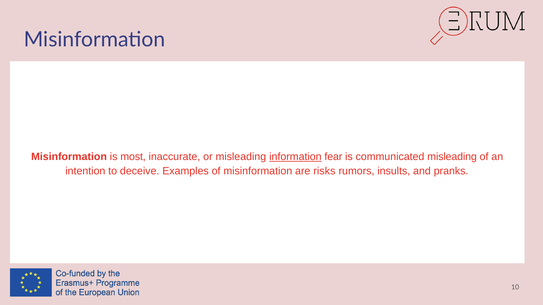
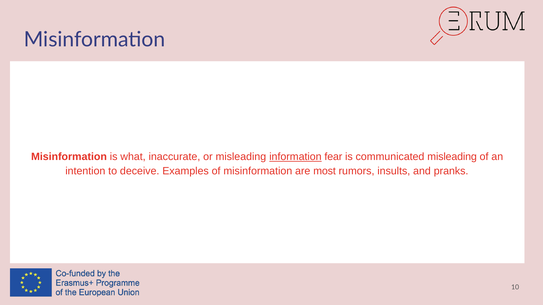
most: most -> what (133, 157)
risks: risks -> most (325, 171)
